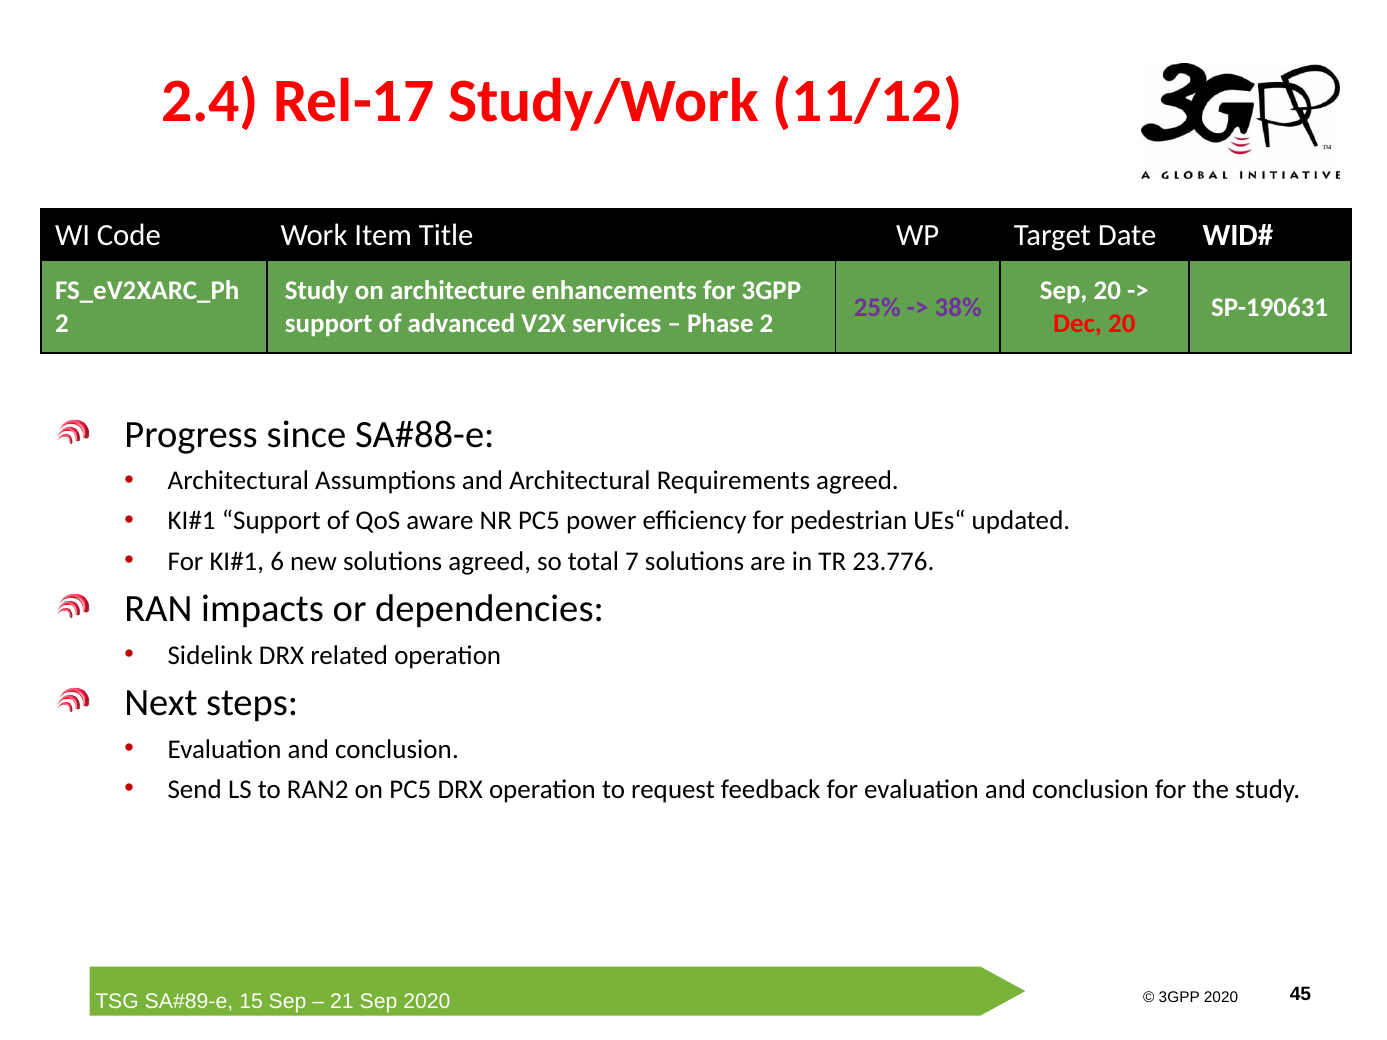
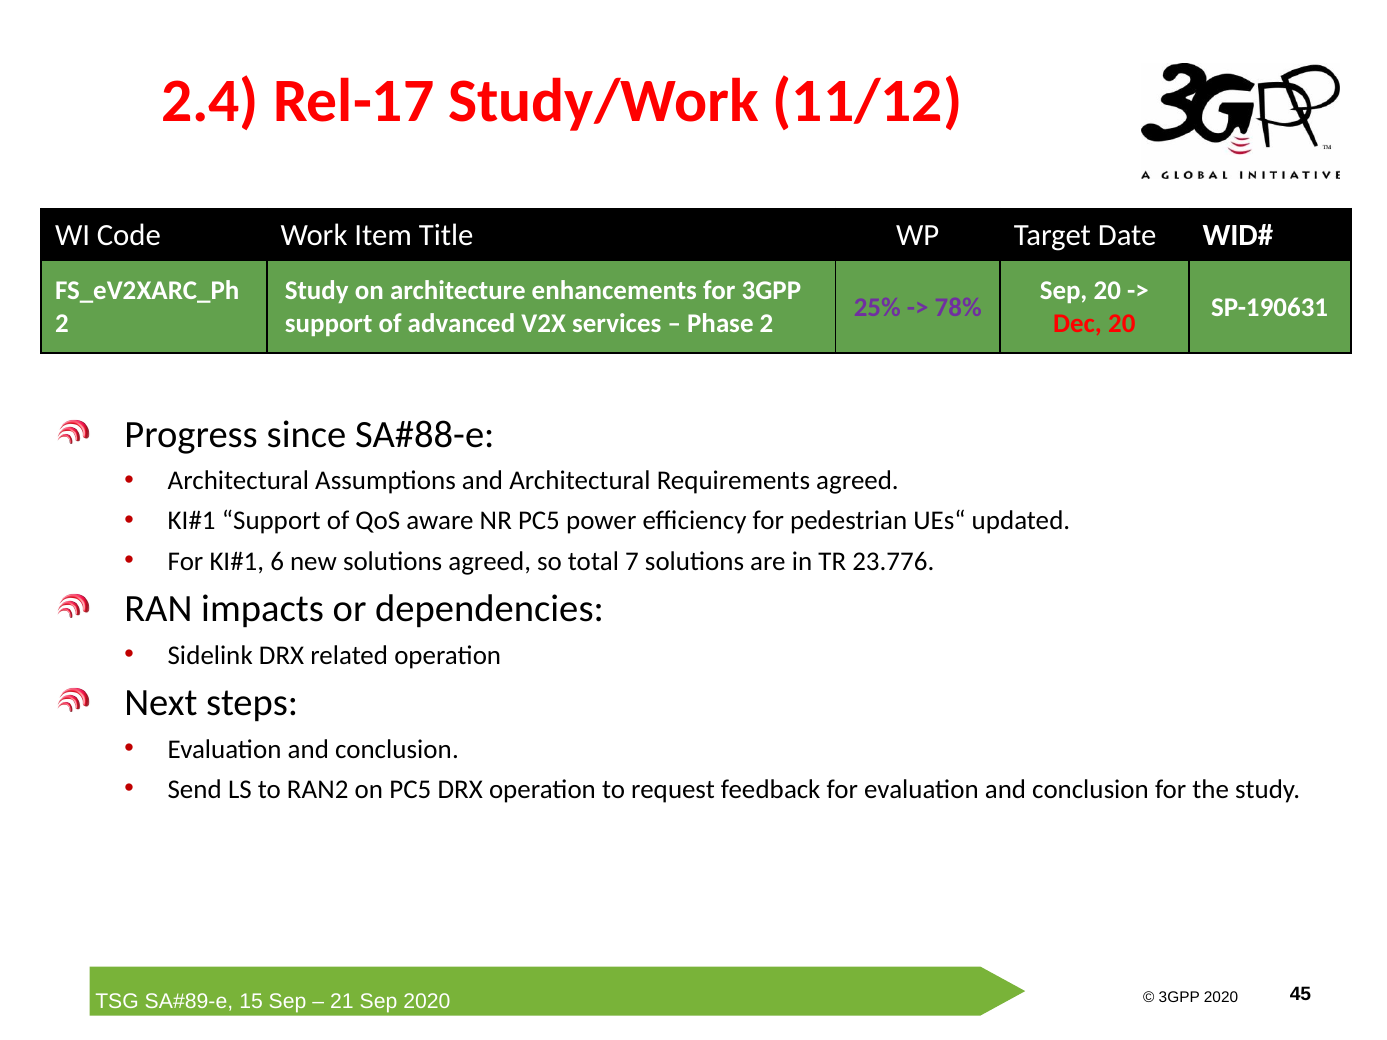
38%: 38% -> 78% (958, 307)
